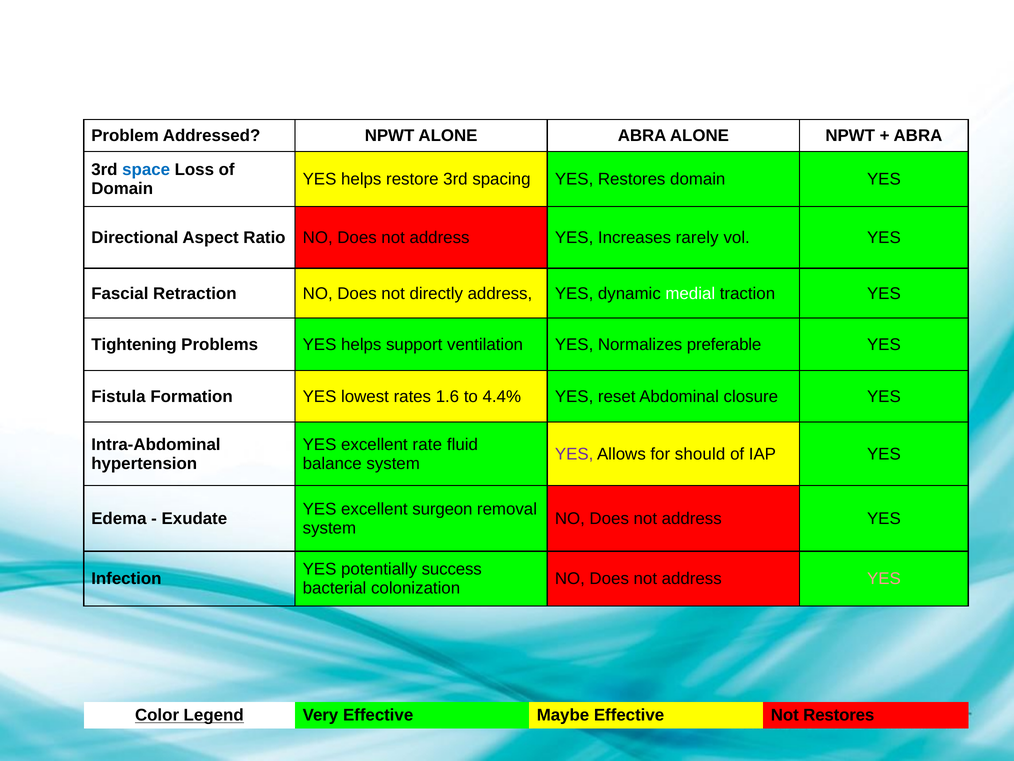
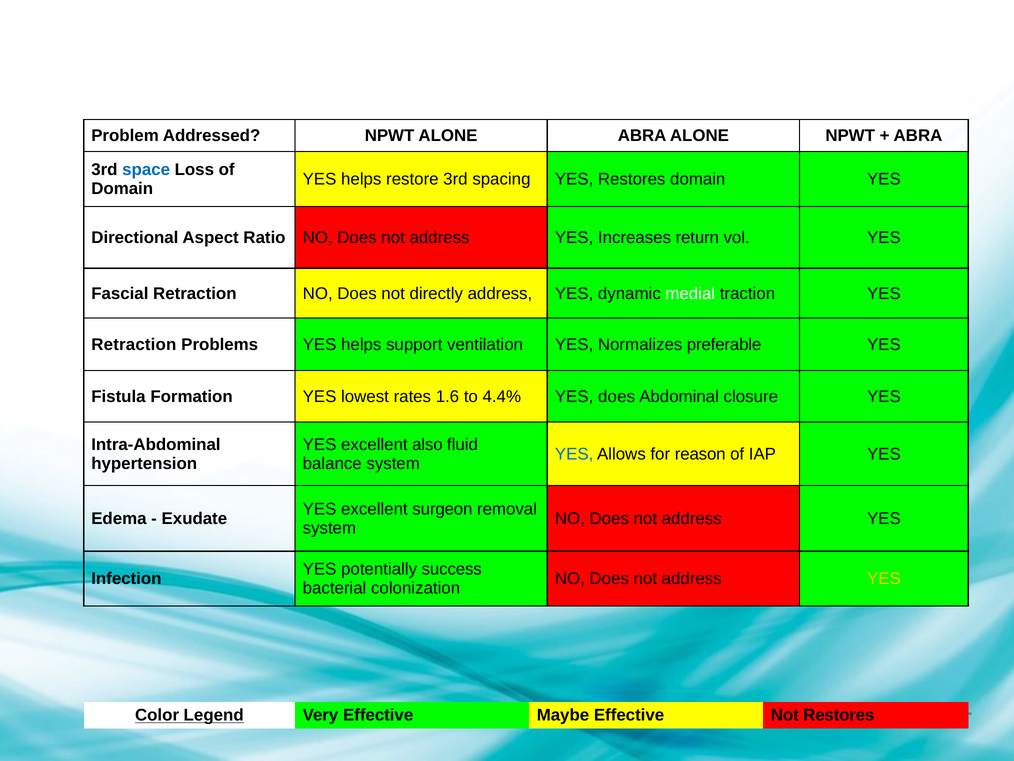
rarely: rarely -> return (697, 238)
Tightening: Tightening -> Retraction (134, 344)
YES reset: reset -> does (617, 396)
rate: rate -> also (427, 444)
YES colour: purple -> blue (574, 454)
should: should -> reason (700, 454)
YES colour: pink -> yellow (884, 578)
